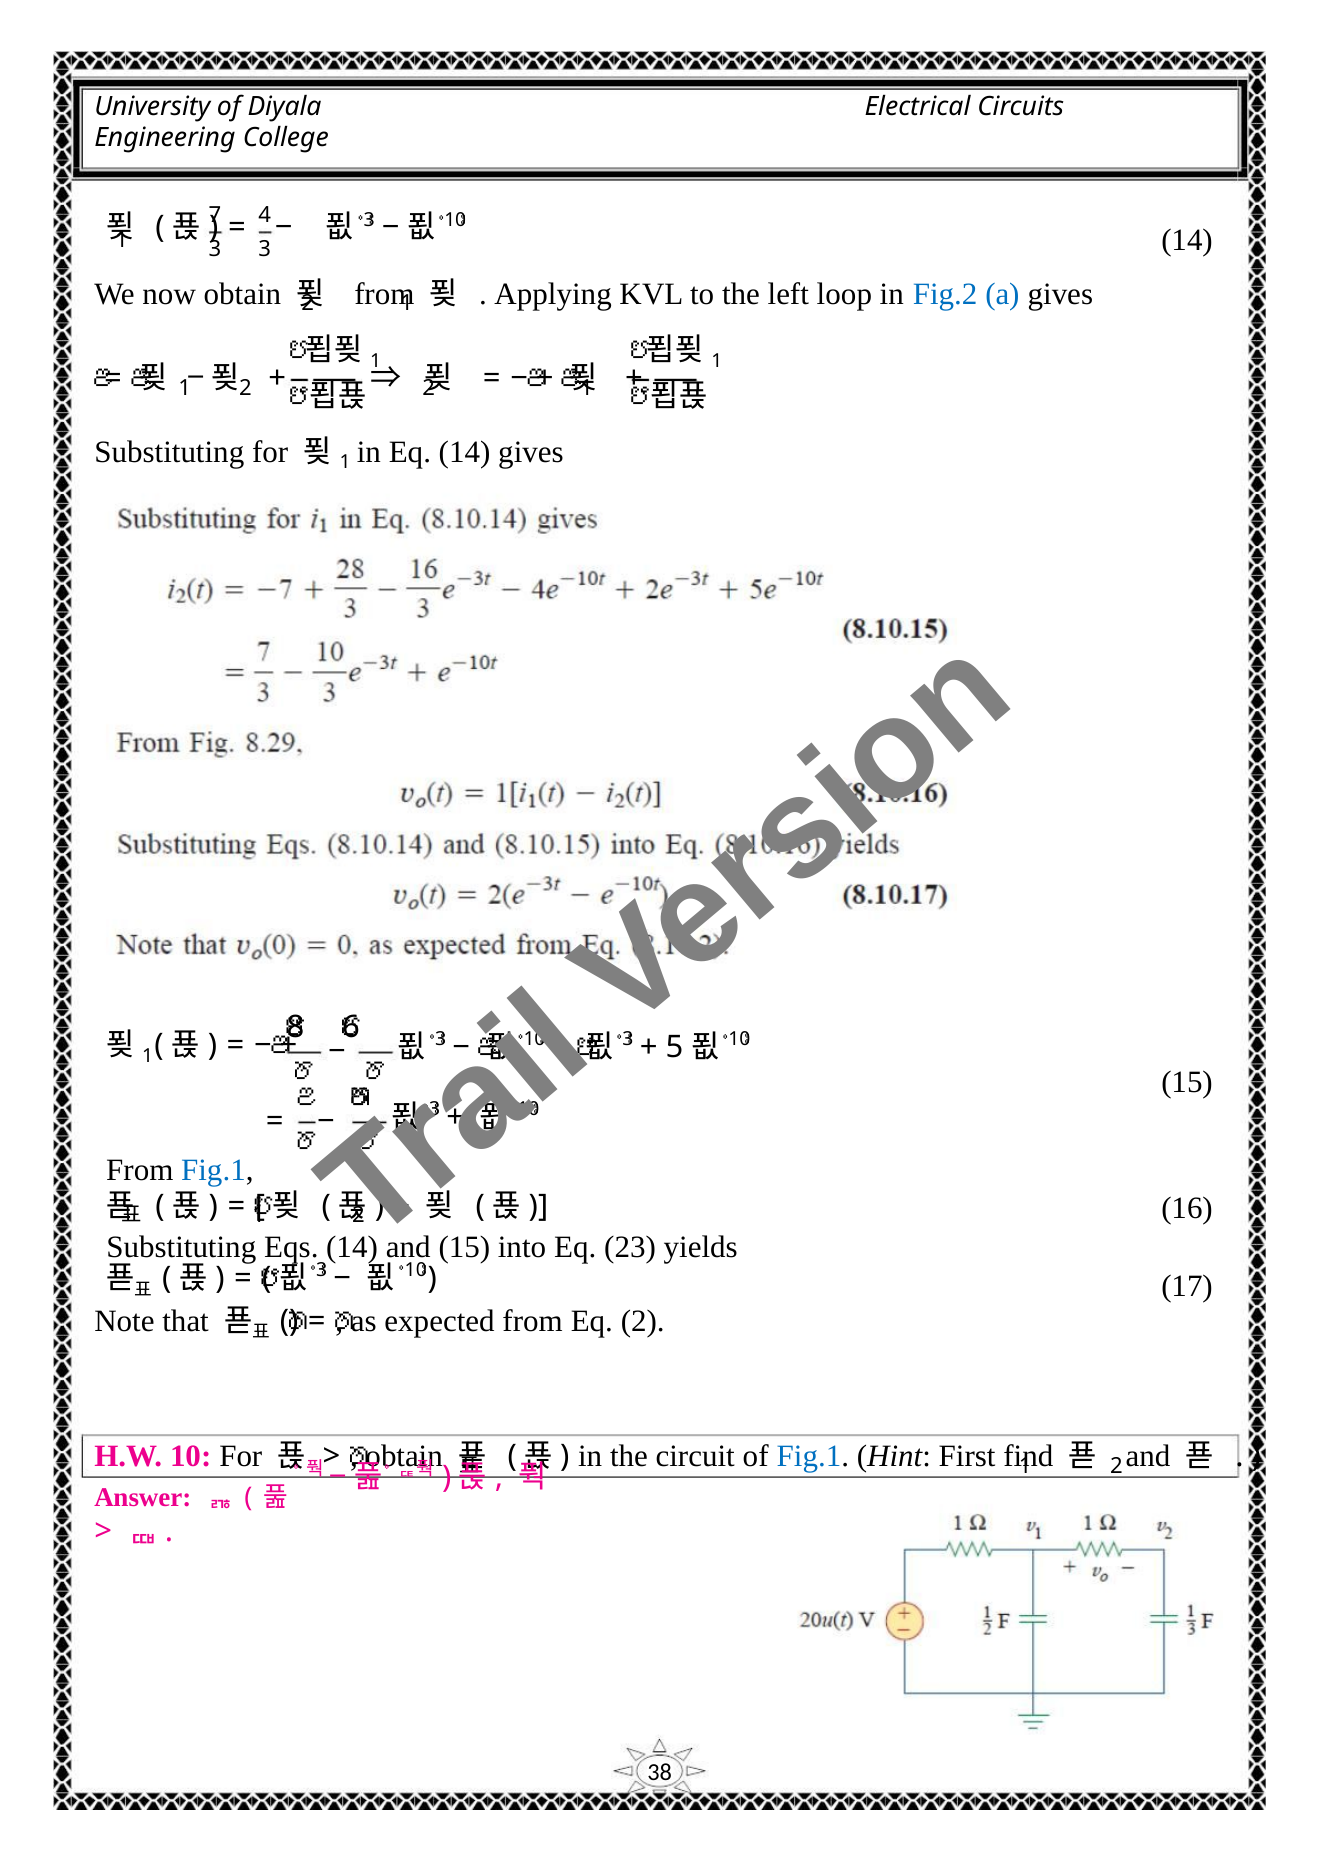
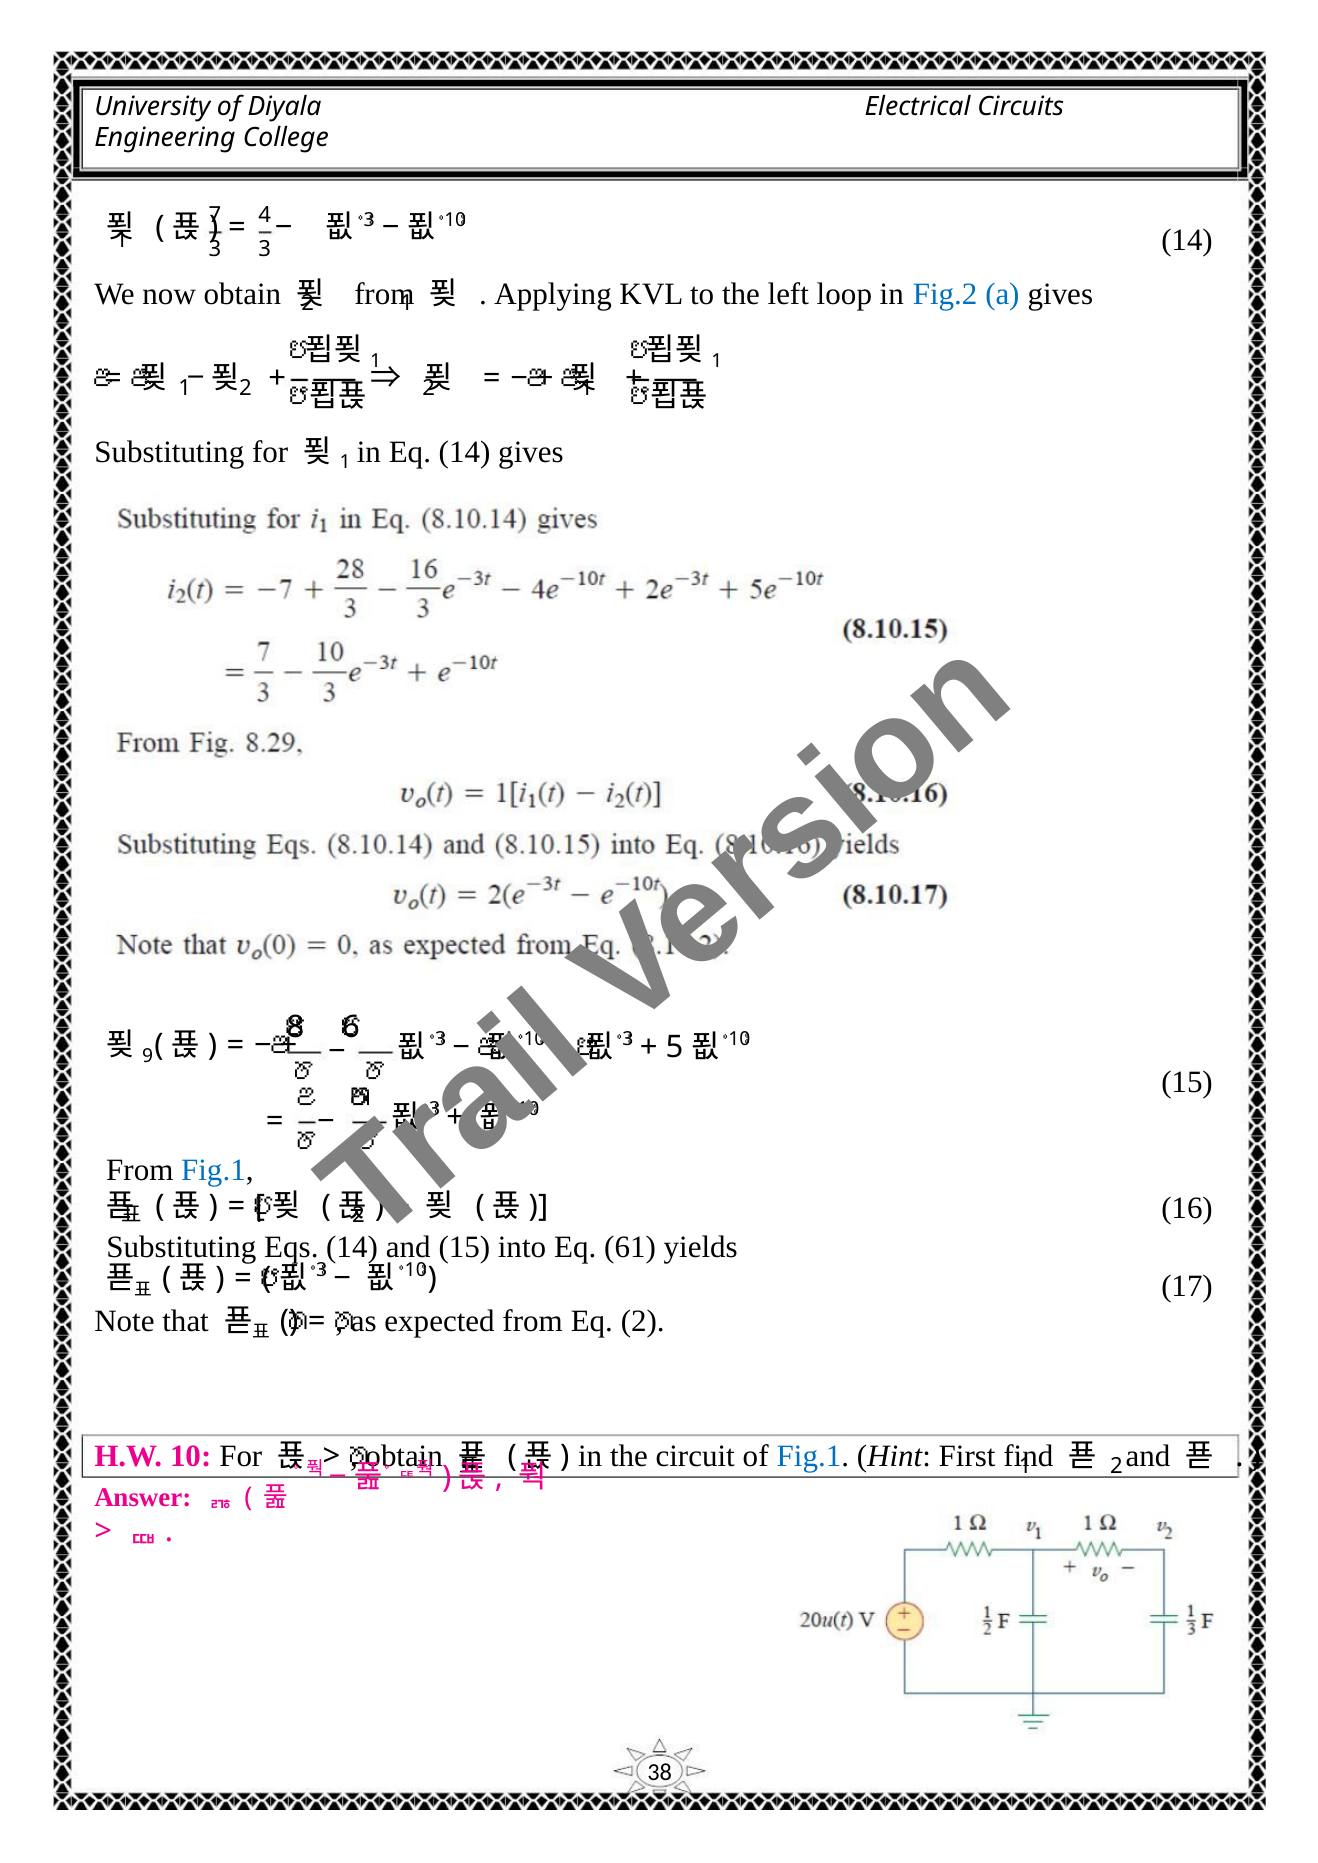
1: 1 -> 9 (148, 1056)
23: 23 -> 61 (630, 1247)
